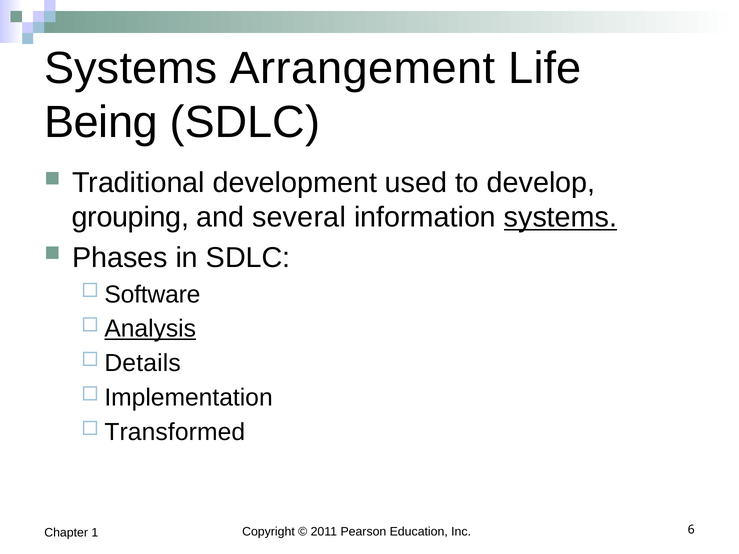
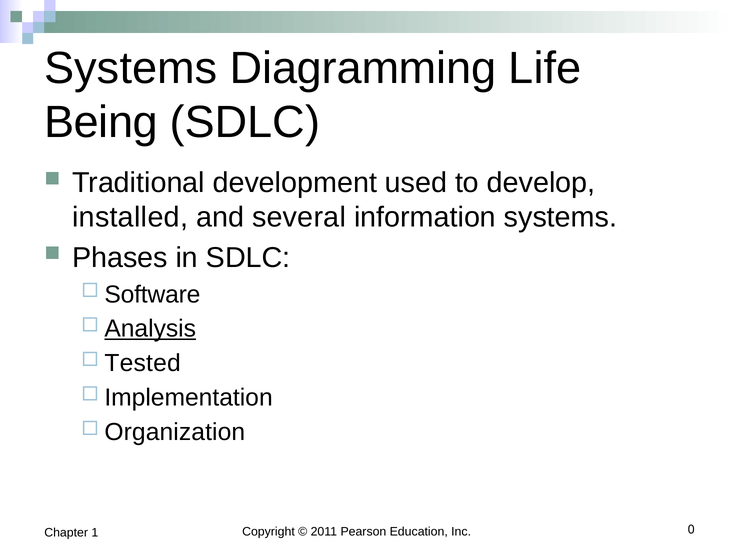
Arrangement: Arrangement -> Diagramming (363, 68)
grouping: grouping -> installed (130, 218)
systems underline: present -> none (560, 218)
Details: Details -> Tested (143, 363)
Transformed: Transformed -> Organization (175, 432)
6: 6 -> 0 (691, 530)
